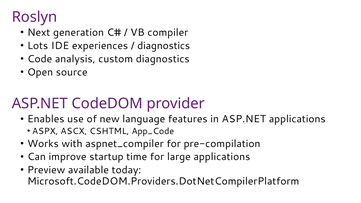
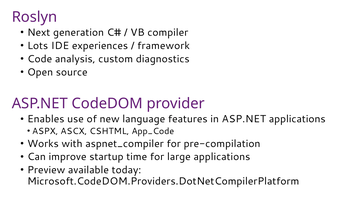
diagnostics: diagnostics -> framework (164, 46)
